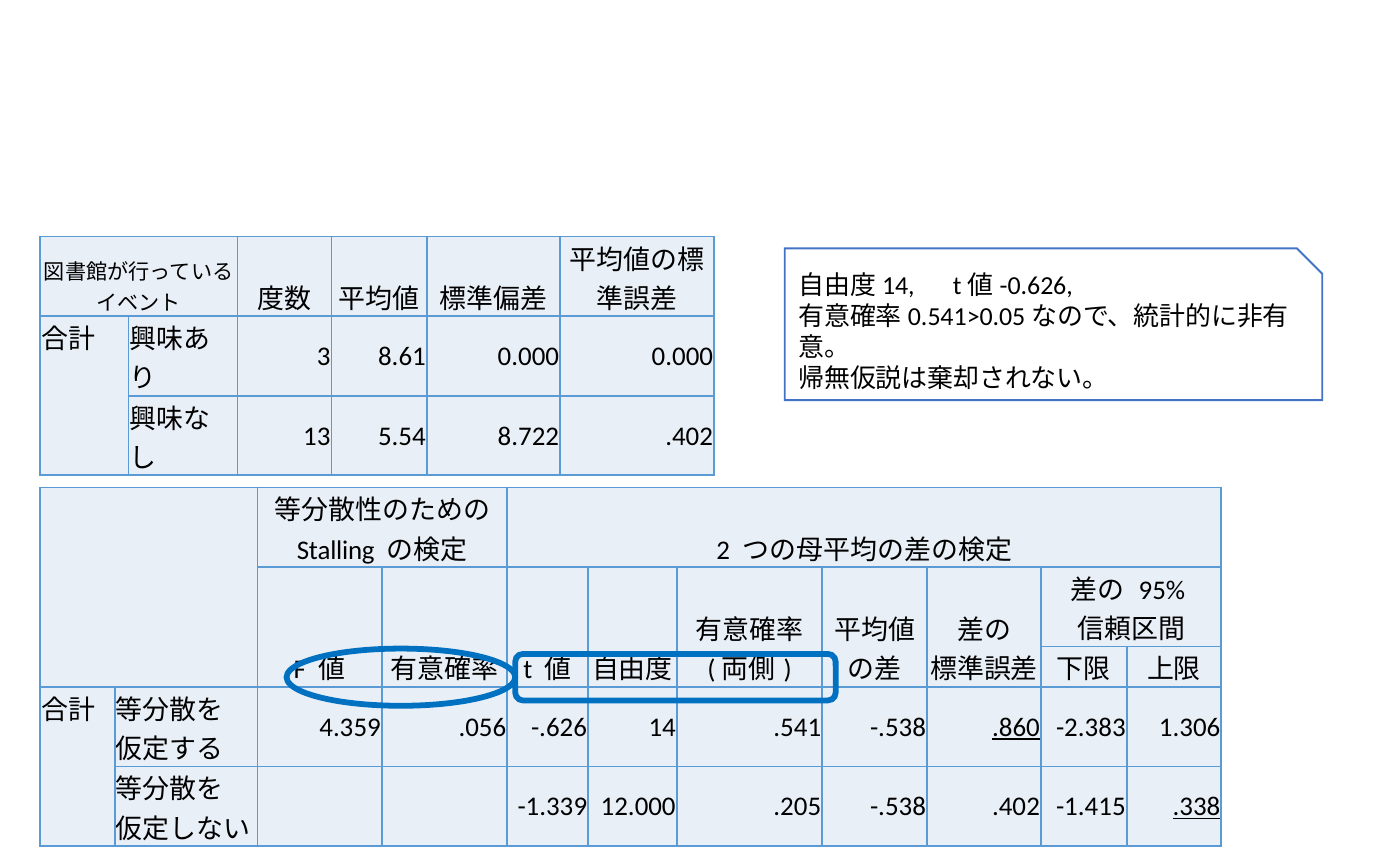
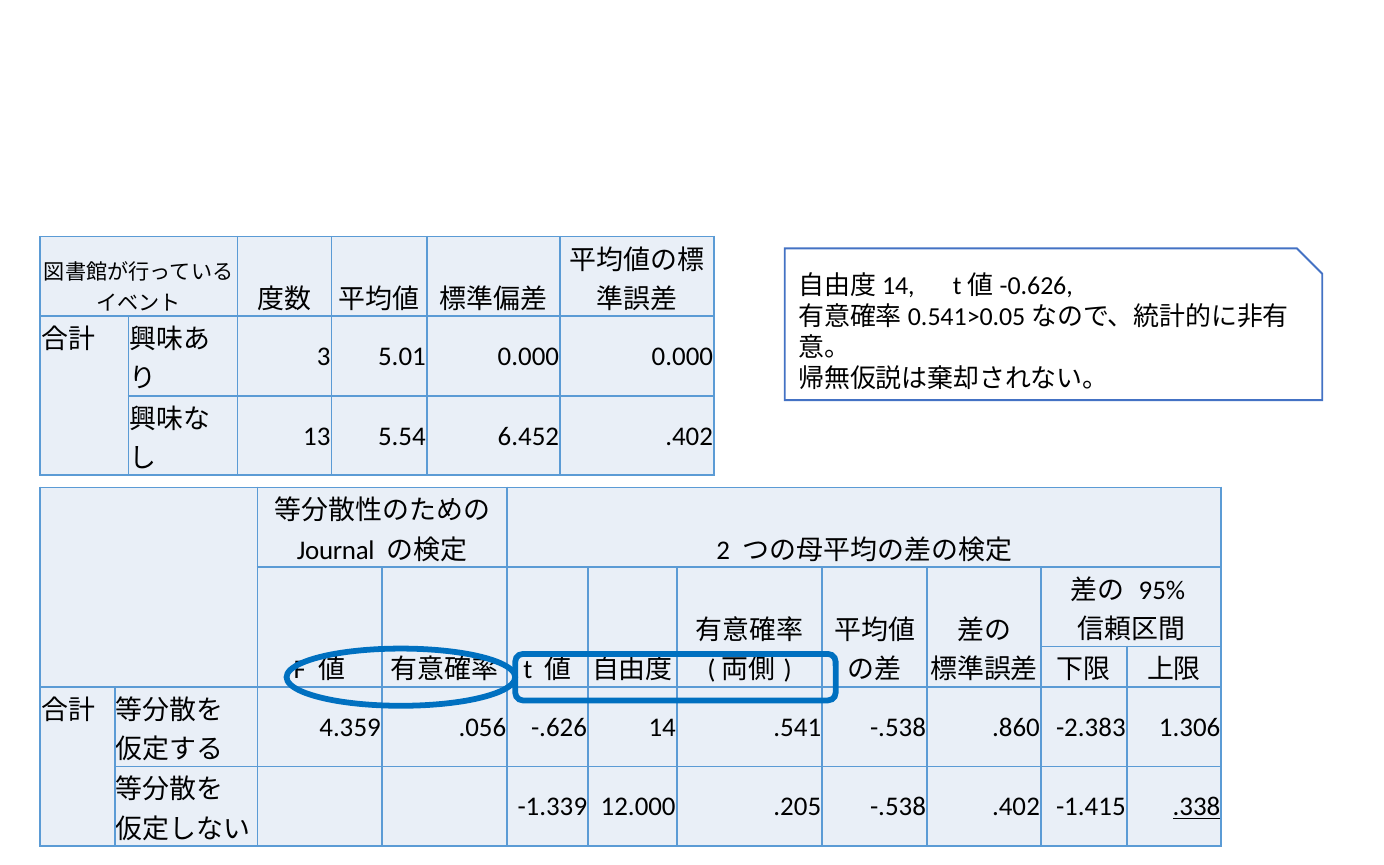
8.61: 8.61 -> 5.01 (402, 357)
8.722: 8.722 -> 6.452 (528, 436)
Stalling: Stalling -> Journal (336, 550)
.860 underline: present -> none (1016, 727)
